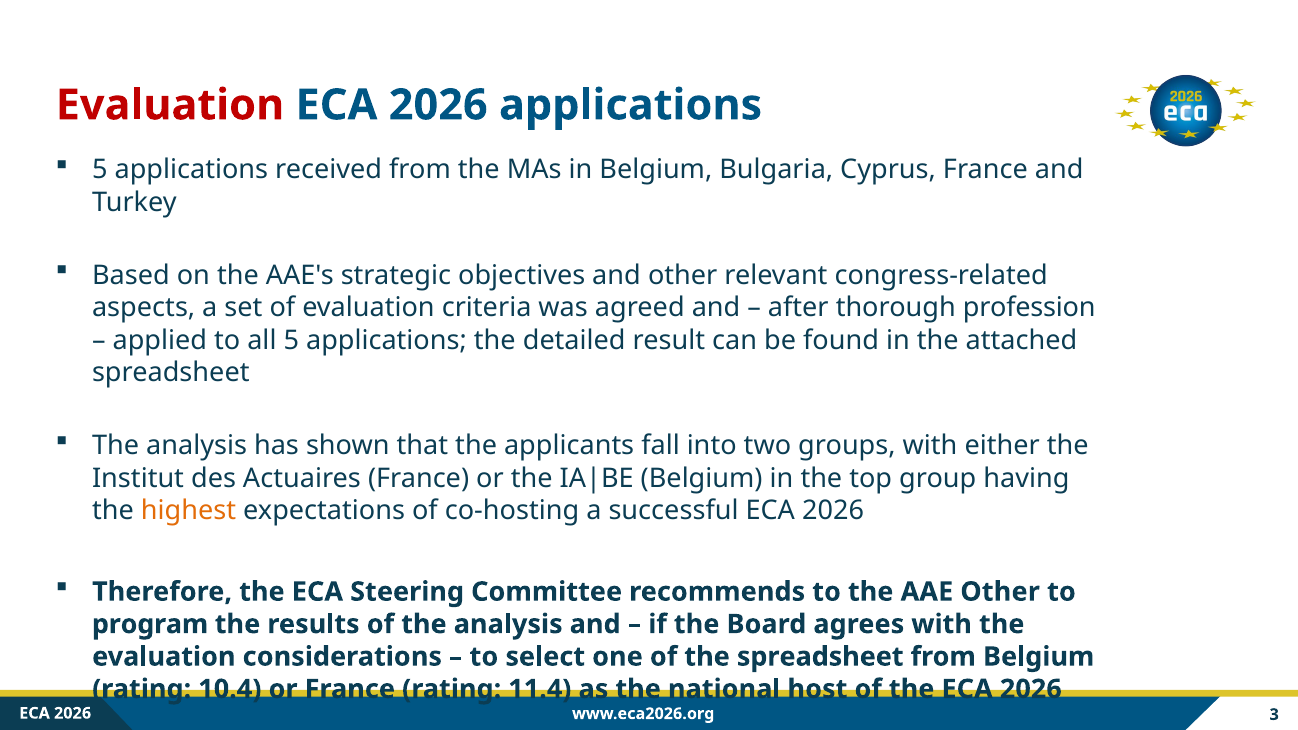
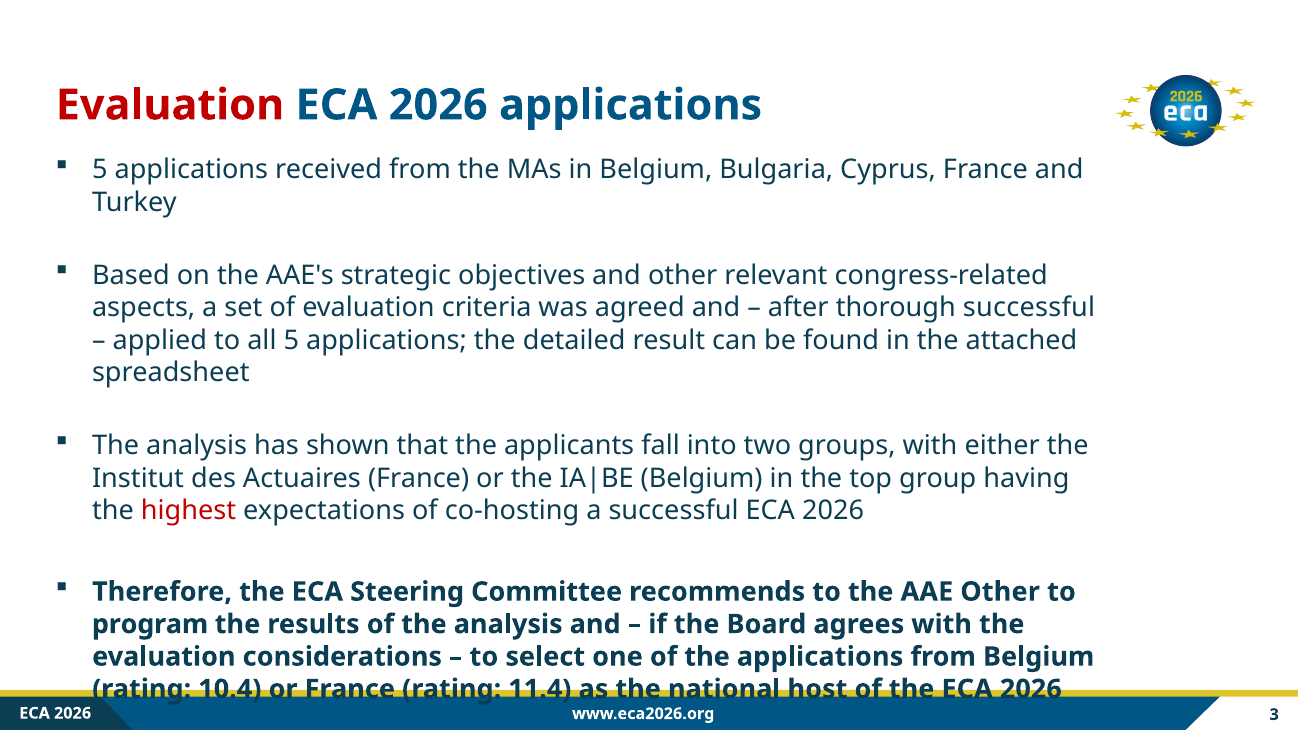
thorough profession: profession -> successful (1029, 308)
highest colour: orange -> red (189, 511)
the spreadsheet: spreadsheet -> applications (820, 657)
